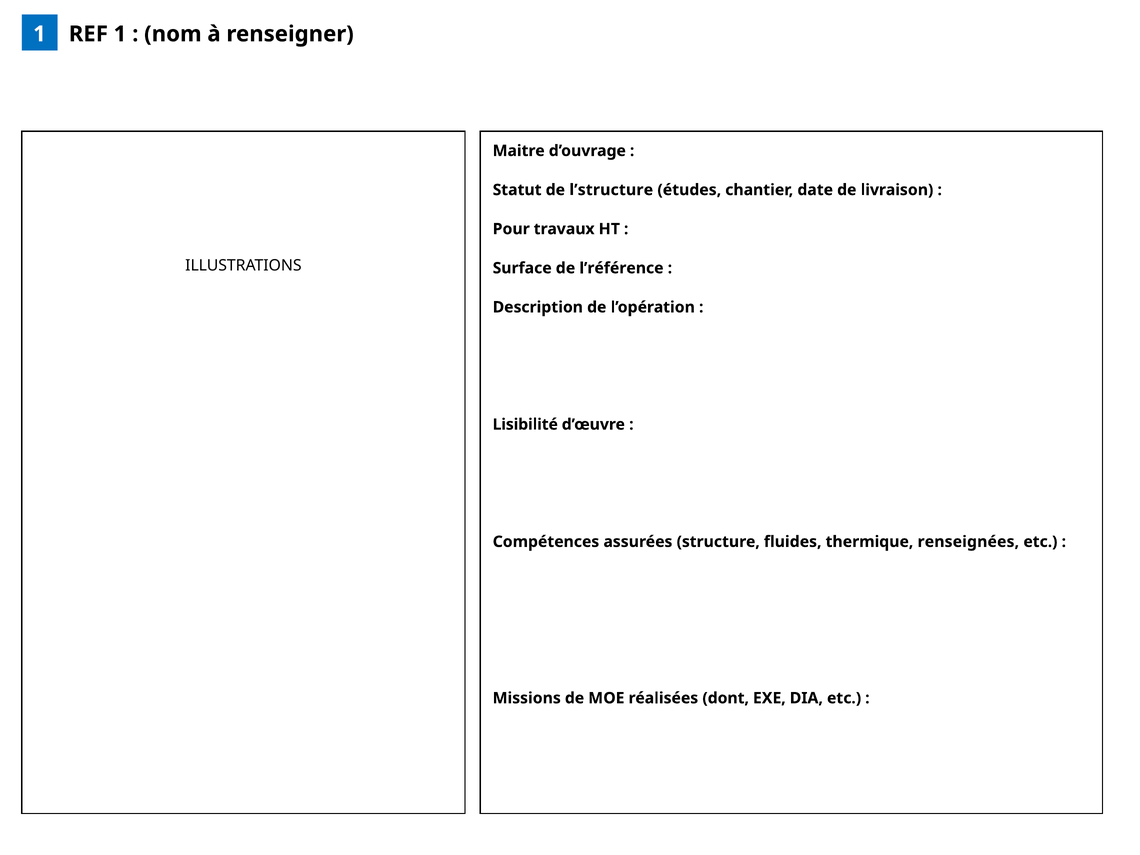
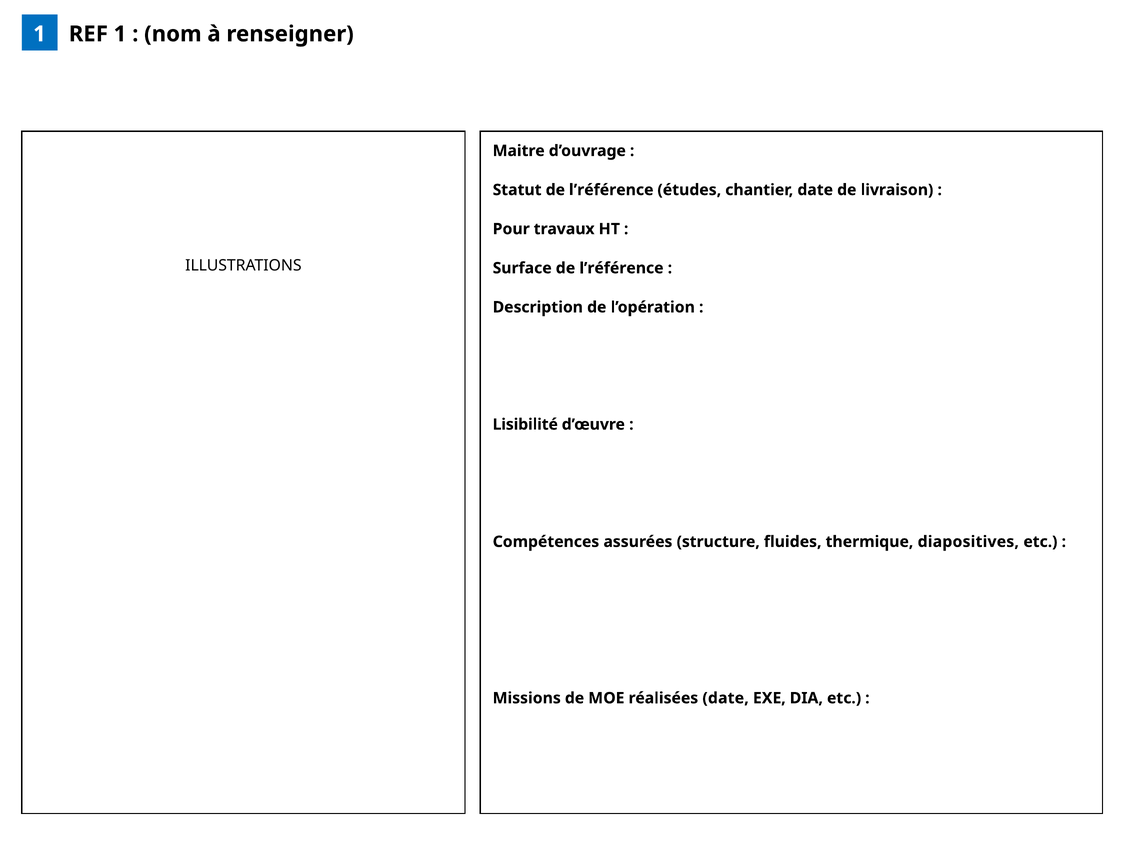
Statut de l’structure: l’structure -> l’référence (611, 190)
renseignées: renseignées -> diapositives (968, 542)
réalisées dont: dont -> date (726, 698)
